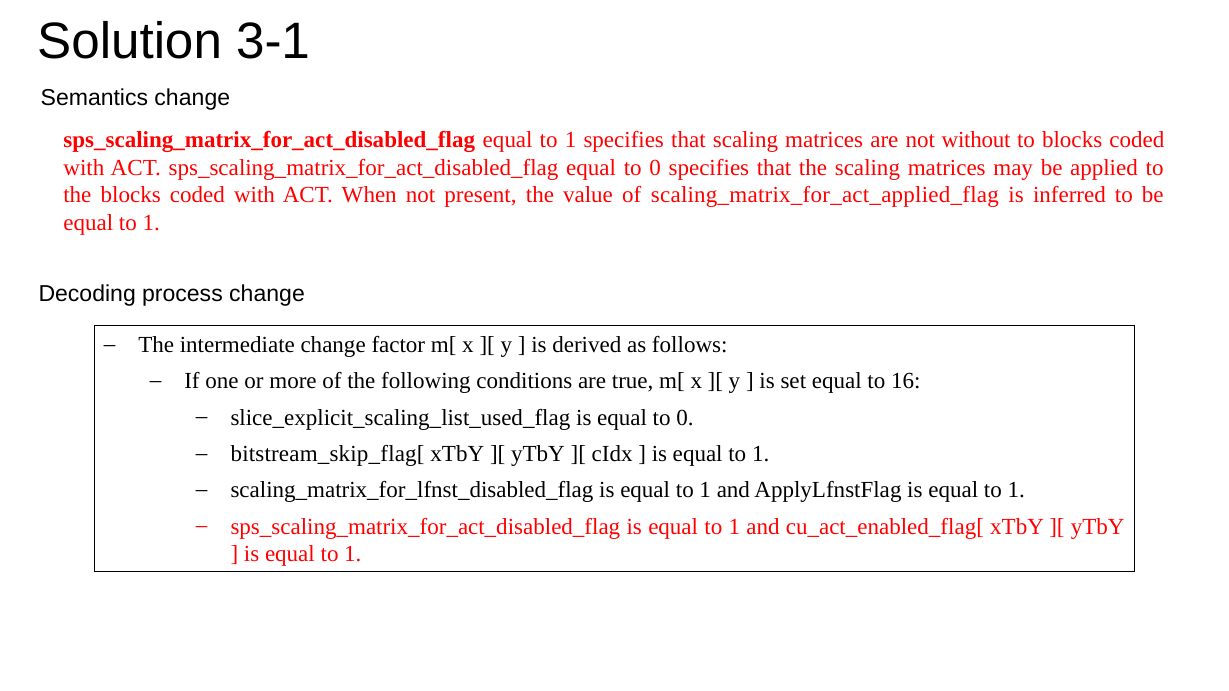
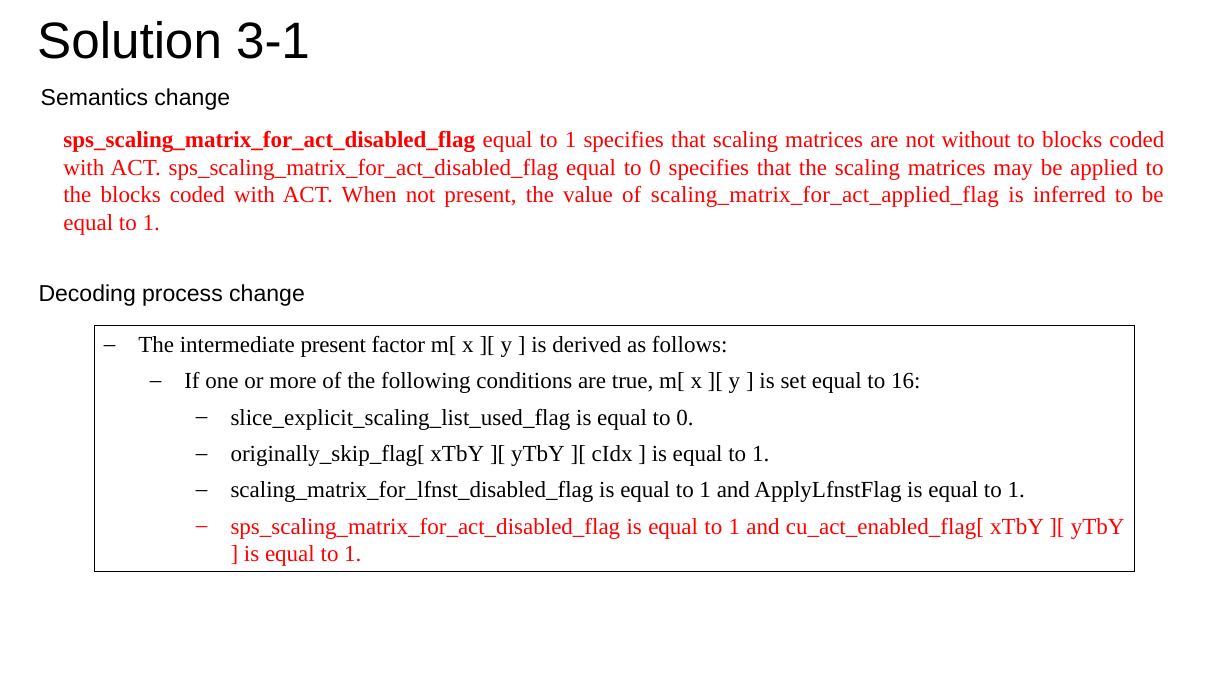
intermediate change: change -> present (333, 345)
bitstream_skip_flag[: bitstream_skip_flag[ -> originally_skip_flag[ (328, 454)
